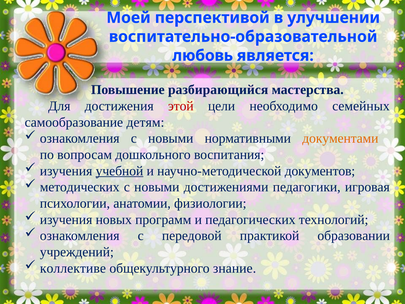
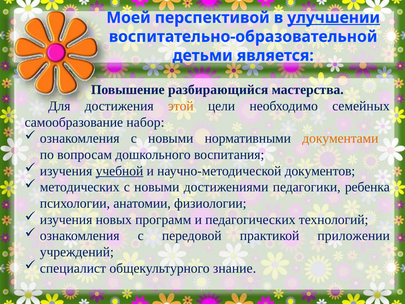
улучшении underline: none -> present (334, 18)
любовь: любовь -> детьми (203, 56)
этой colour: red -> orange (181, 106)
детям: детям -> набор (145, 122)
игровая: игровая -> ребенка (367, 187)
образовании: образовании -> приложении (354, 236)
коллективе: коллективе -> специалист (73, 268)
